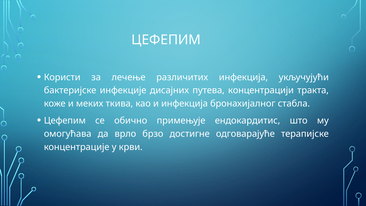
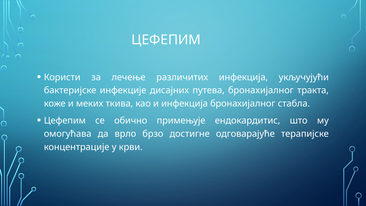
путева концентрацији: концентрацији -> бронахијалног (261, 90)
